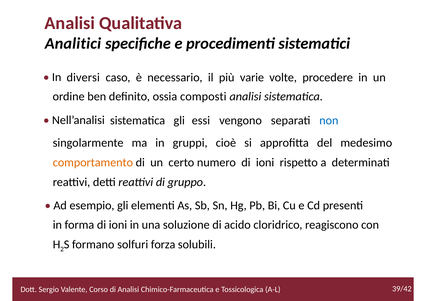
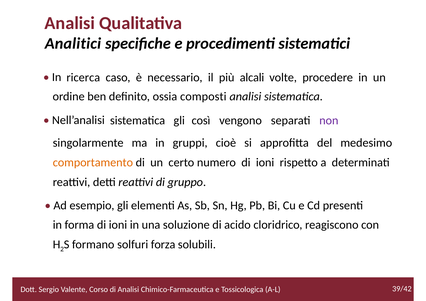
diversi: diversi -> ricerca (83, 78)
varie: varie -> alcali (252, 78)
essi: essi -> così (201, 121)
non colour: blue -> purple (329, 121)
